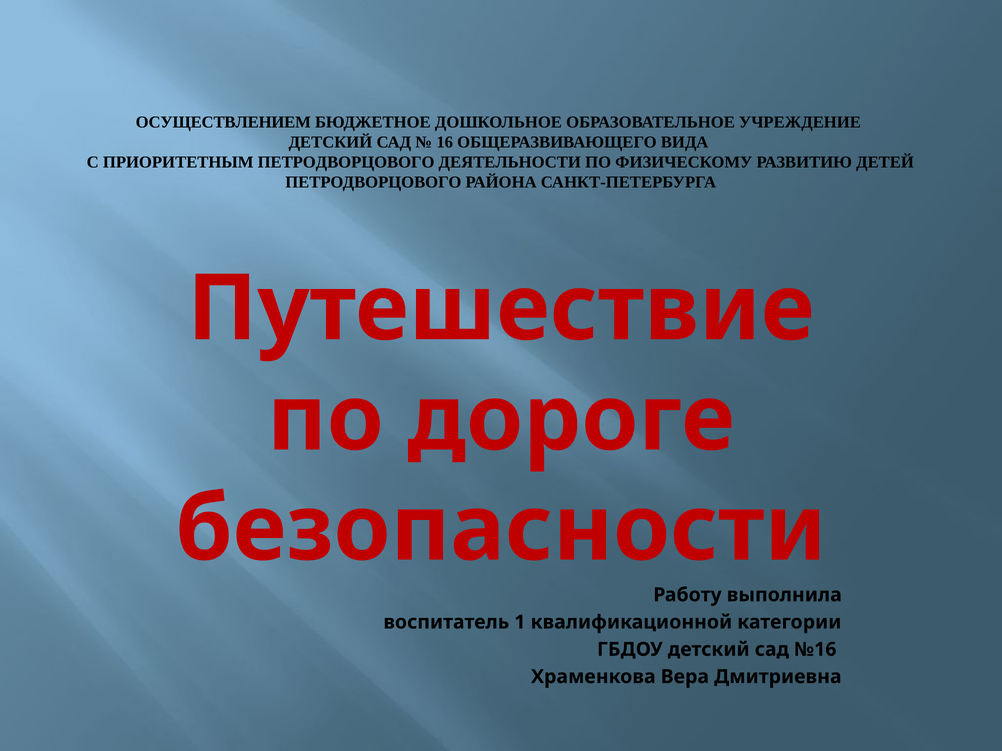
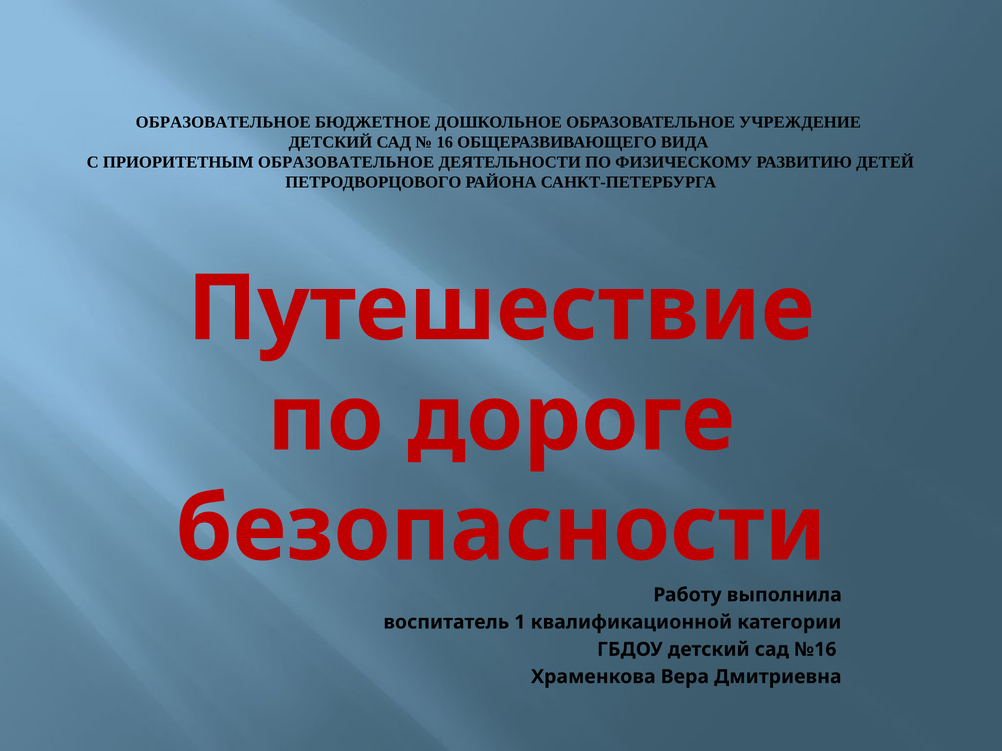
ОСУЩЕСТВЛЕНИЕМ: ОСУЩЕСТВЛЕНИЕМ -> ОБРАЗОВАТЕЛЬНОЕ (223, 122)
ПРИОРИТЕТНЫМ ПЕТРОДВОРЦОВОГО: ПЕТРОДВОРЦОВОГО -> ОБРАЗОВАТЕЛЬНОЕ (346, 162)
